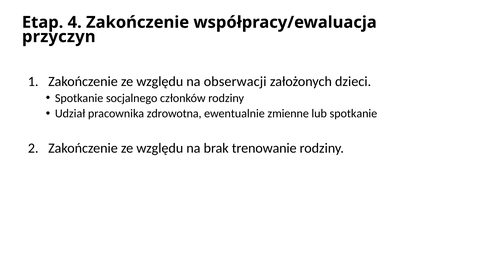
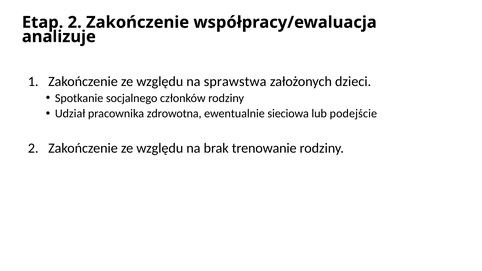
Etap 4: 4 -> 2 (75, 22)
przyczyn: przyczyn -> analizuje (59, 37)
obserwacji: obserwacji -> sprawstwa (235, 81)
zmienne: zmienne -> sieciowa (288, 114)
lub spotkanie: spotkanie -> podejście (353, 114)
